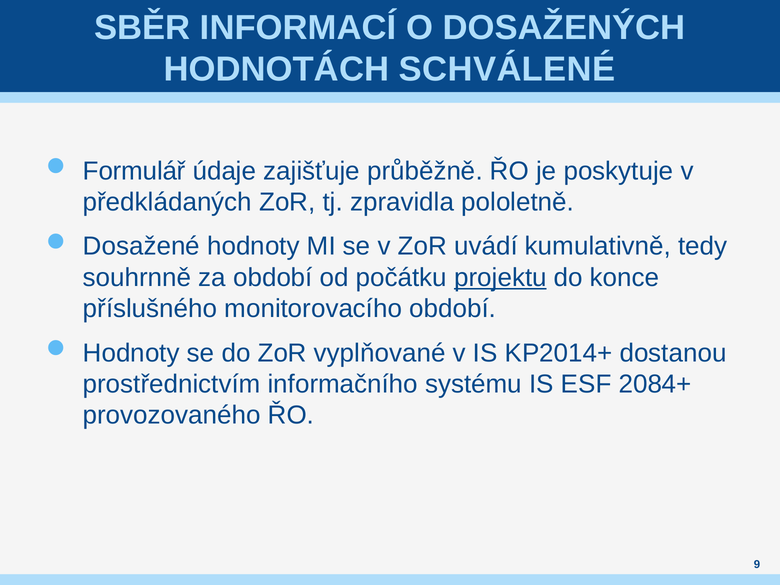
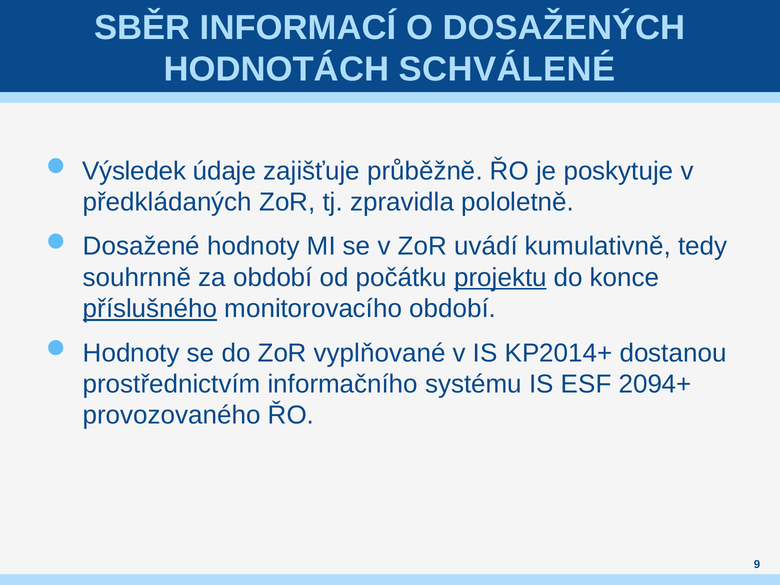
Formulář: Formulář -> Výsledek (134, 171)
příslušného underline: none -> present (150, 309)
2084+: 2084+ -> 2094+ (655, 384)
